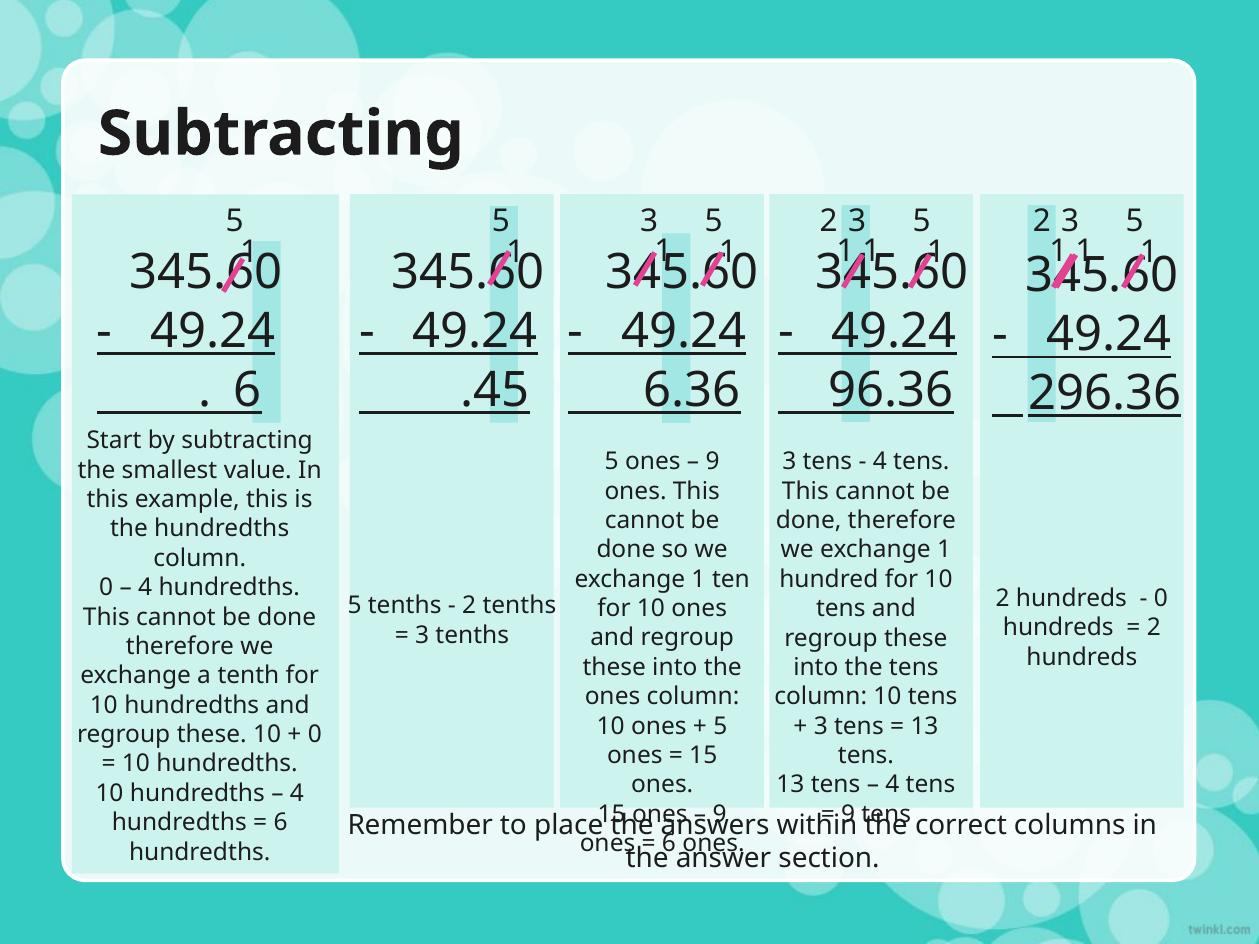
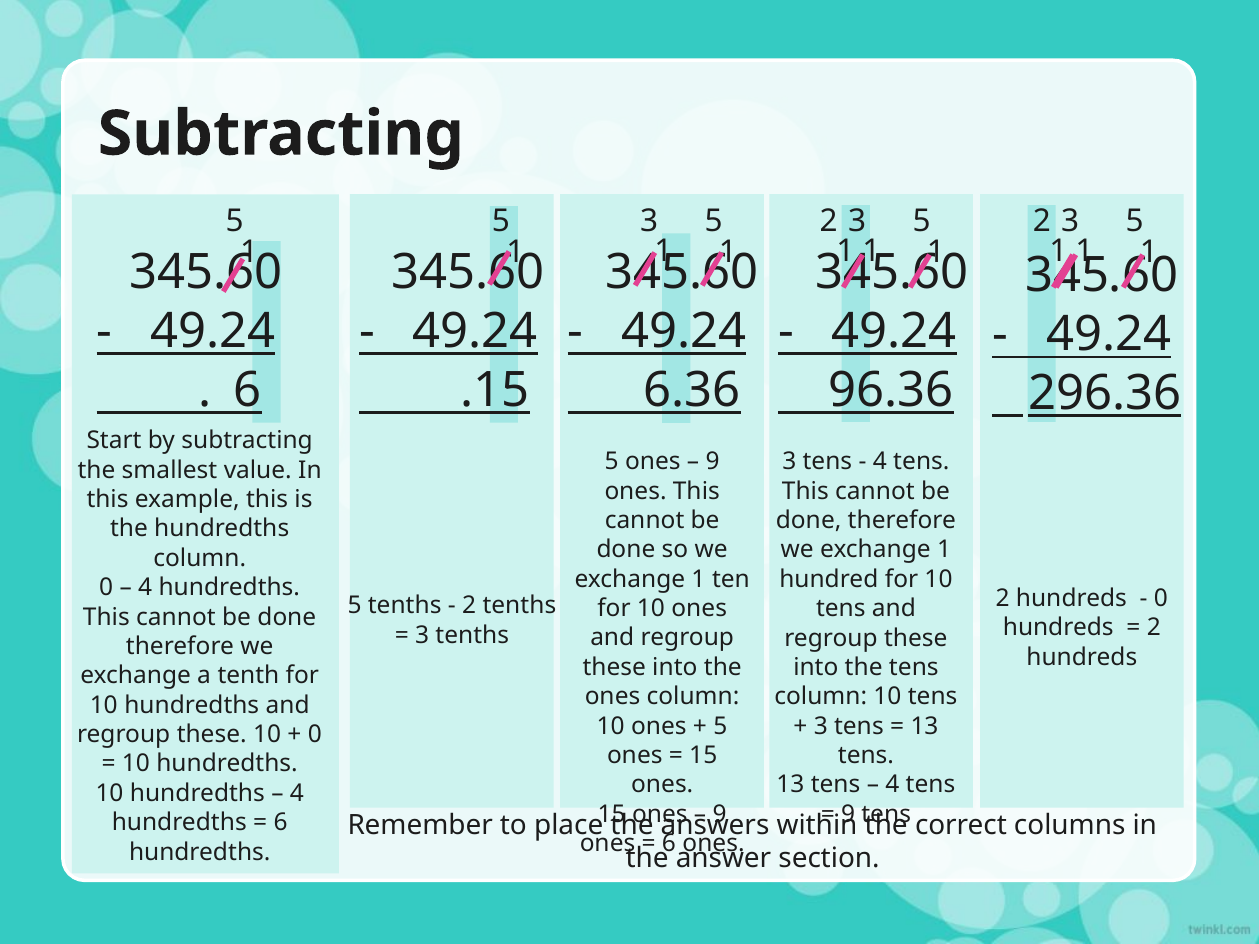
.45: .45 -> .15 (495, 390)
